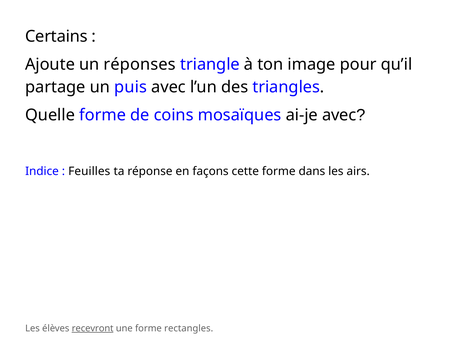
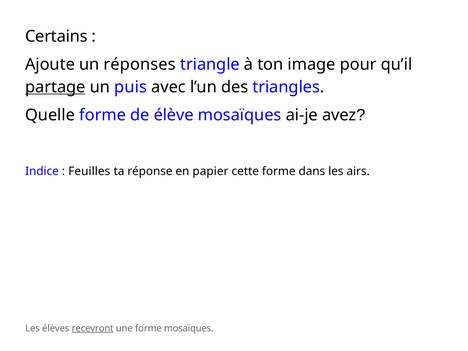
partage underline: none -> present (55, 87)
coins: coins -> élève (174, 115)
ai-je avec: avec -> avez (339, 115)
façons: façons -> papier (210, 171)
forme rectangles: rectangles -> mosaïques (189, 328)
